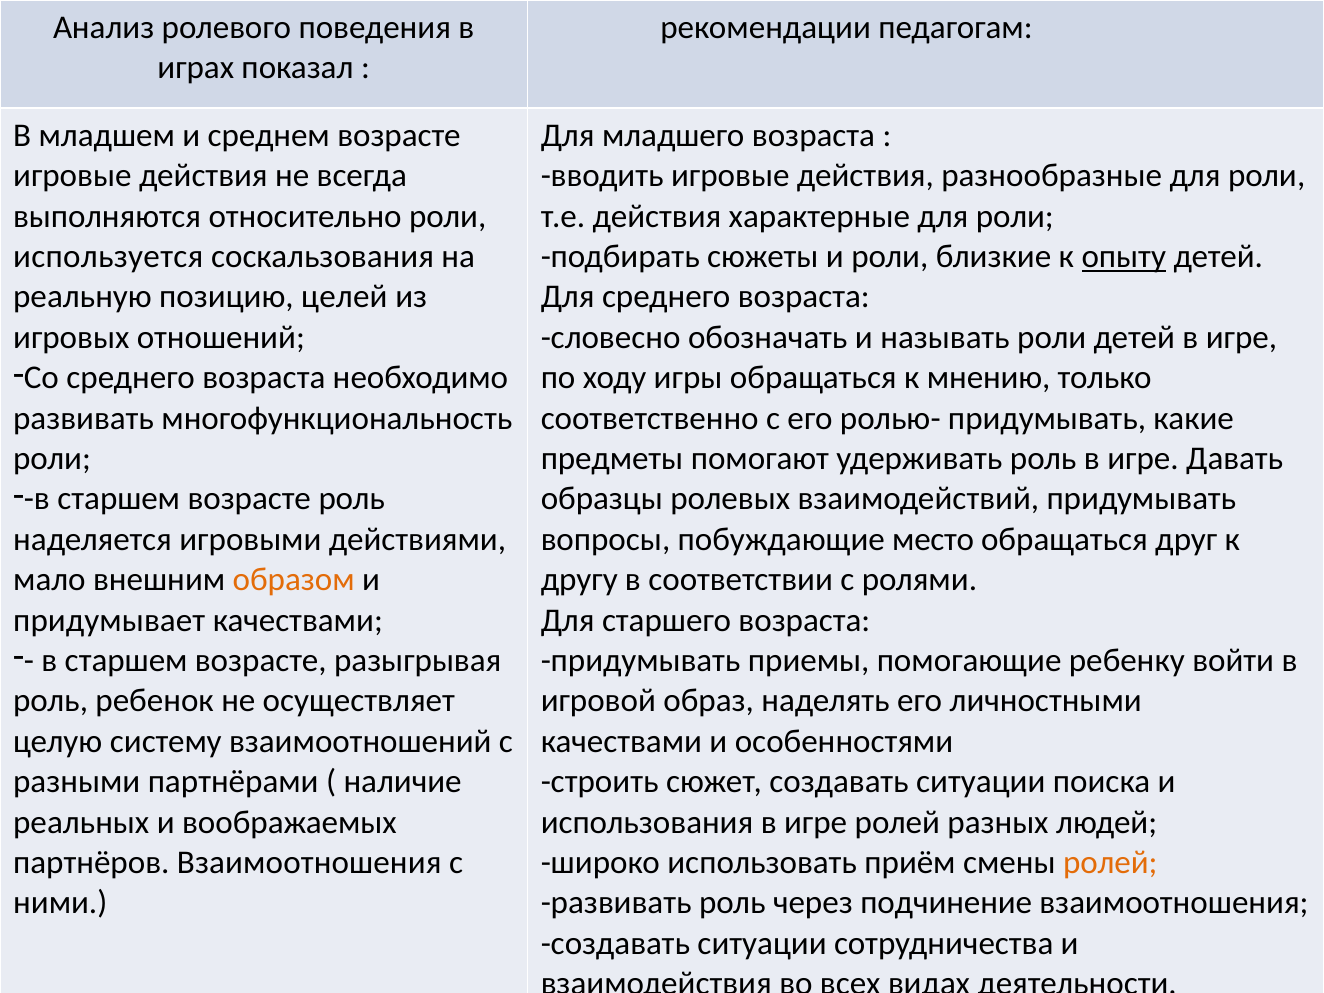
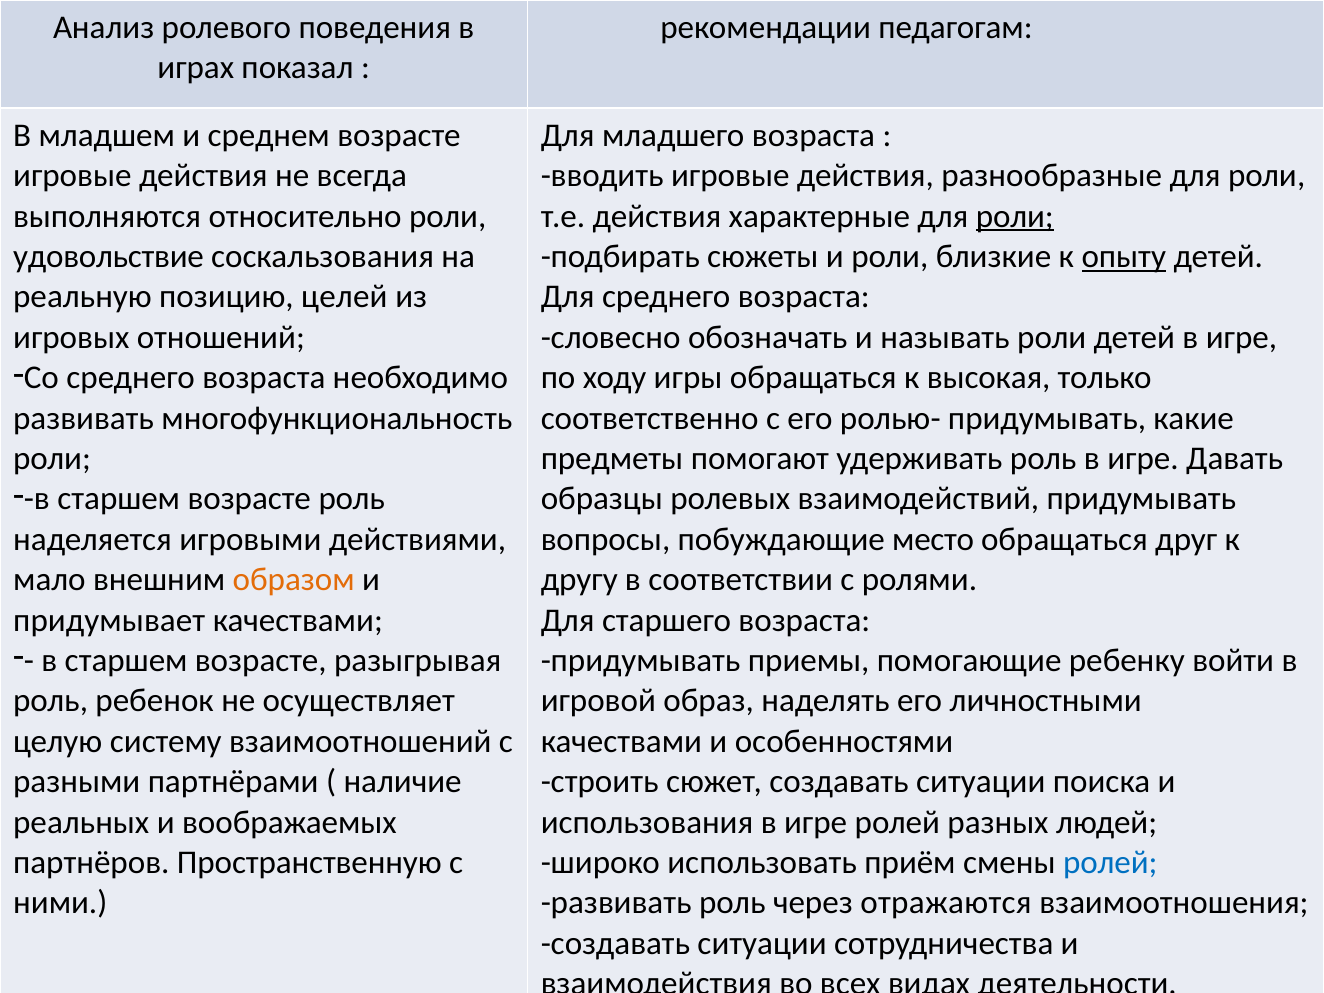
роли underline: none -> present (1015, 216)
используется: используется -> удовольствие (109, 257)
мнению: мнению -> высокая (989, 378)
партнёров Взаимоотношения: Взаимоотношения -> Пространственную (309, 862)
ролей colour: orange -> blue (1110, 862)
подчинение: подчинение -> отражаются (946, 903)
